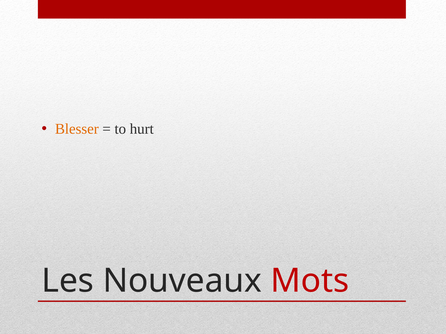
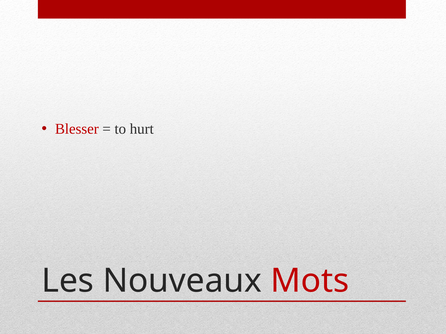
Blesser colour: orange -> red (77, 129)
